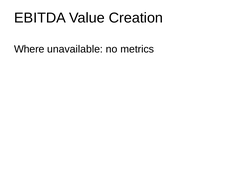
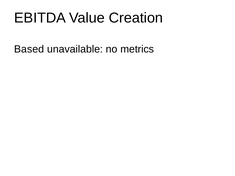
Where: Where -> Based (29, 49)
